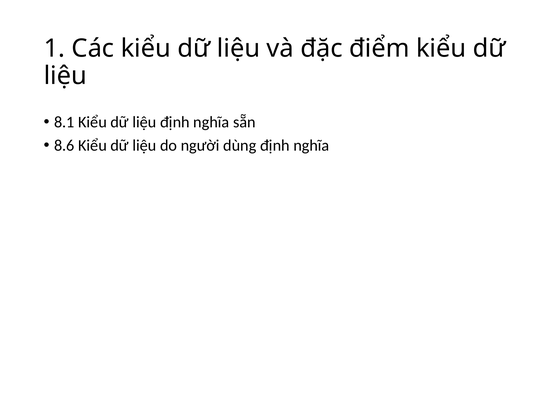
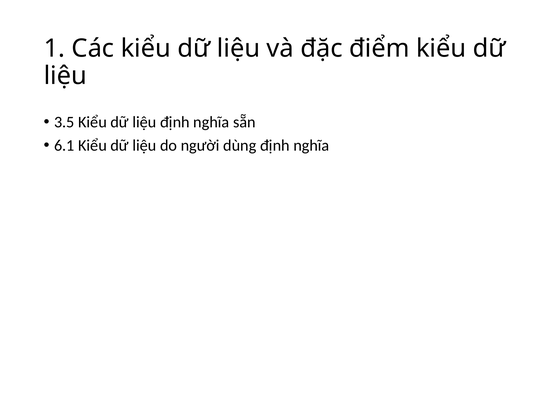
8.1: 8.1 -> 3.5 (64, 122)
8.6: 8.6 -> 6.1 (64, 145)
